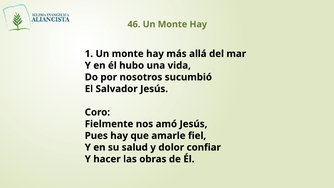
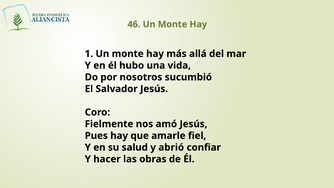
dolor: dolor -> abrió (171, 147)
